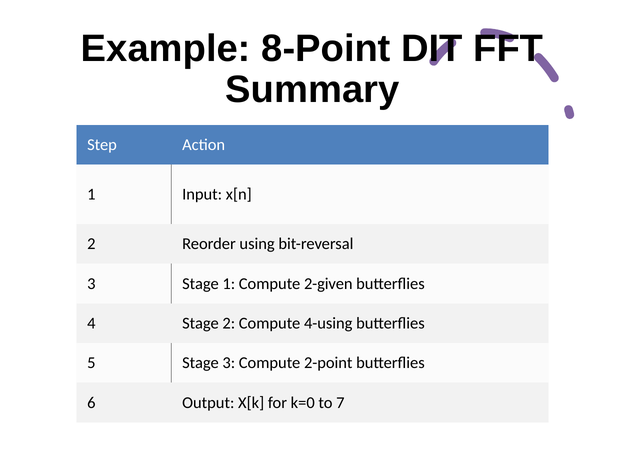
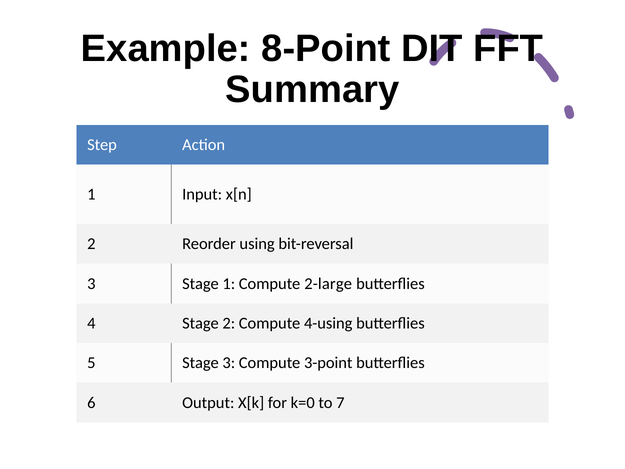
2-given: 2-given -> 2-large (328, 283)
2-point: 2-point -> 3-point (328, 363)
